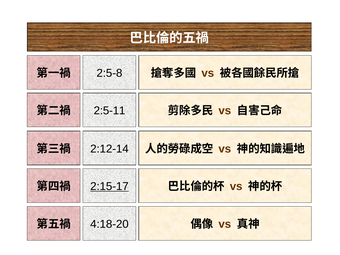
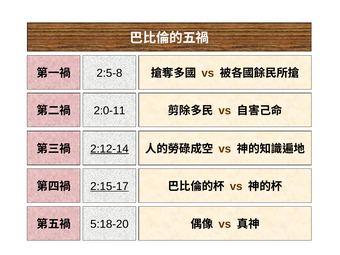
2:5-11: 2:5-11 -> 2:0-11 (109, 111)
2:12-14 underline: none -> present (109, 149)
4:18-20: 4:18-20 -> 5:18-20 (109, 224)
